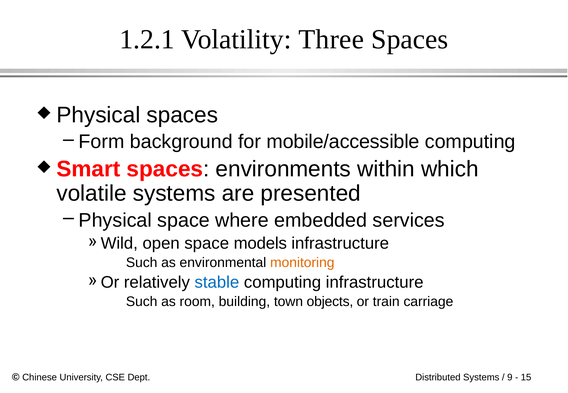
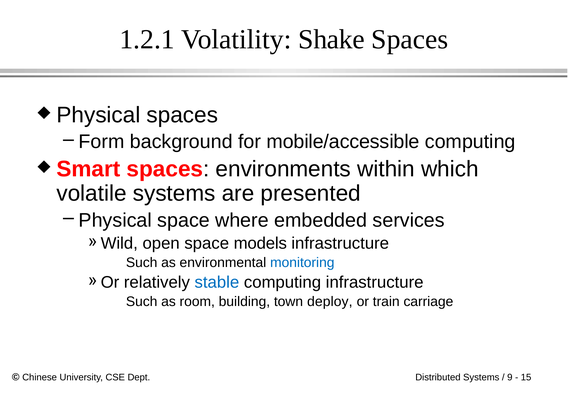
Three: Three -> Shake (332, 40)
monitoring colour: orange -> blue (302, 263)
objects: objects -> deploy (330, 302)
